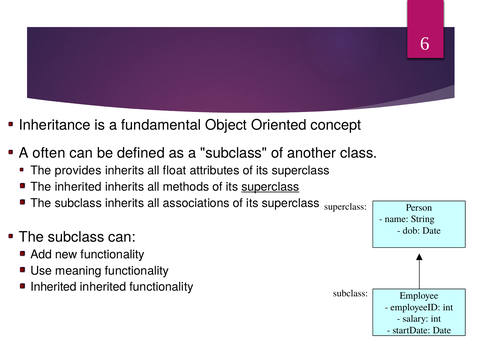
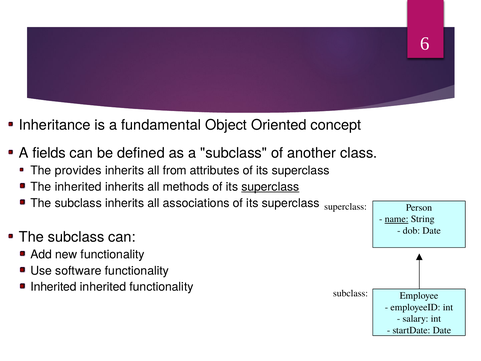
often: often -> fields (49, 153)
float: float -> from (175, 170)
name underline: none -> present (397, 219)
meaning: meaning -> software (78, 271)
